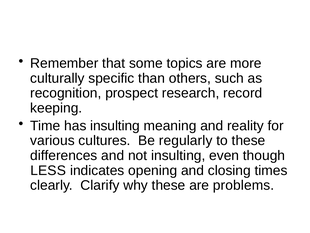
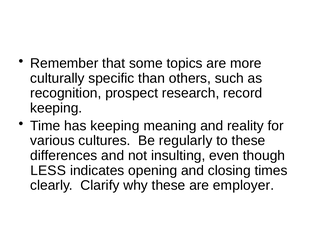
has insulting: insulting -> keeping (115, 125)
problems: problems -> employer (244, 185)
